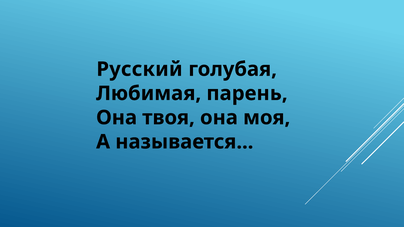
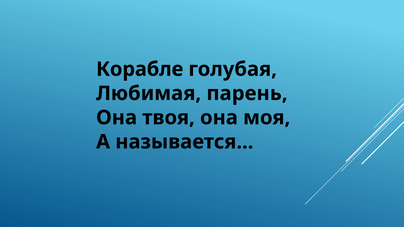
Русский: Русский -> Корабле (140, 69)
